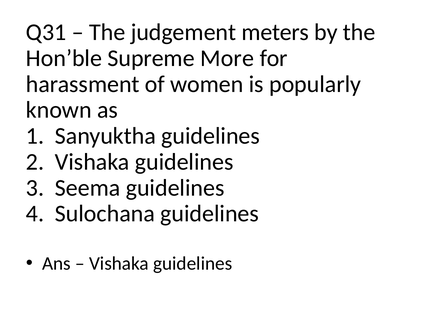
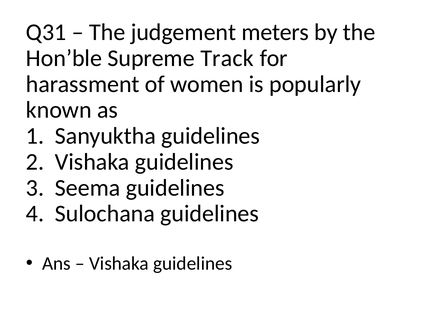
More: More -> Track (227, 58)
